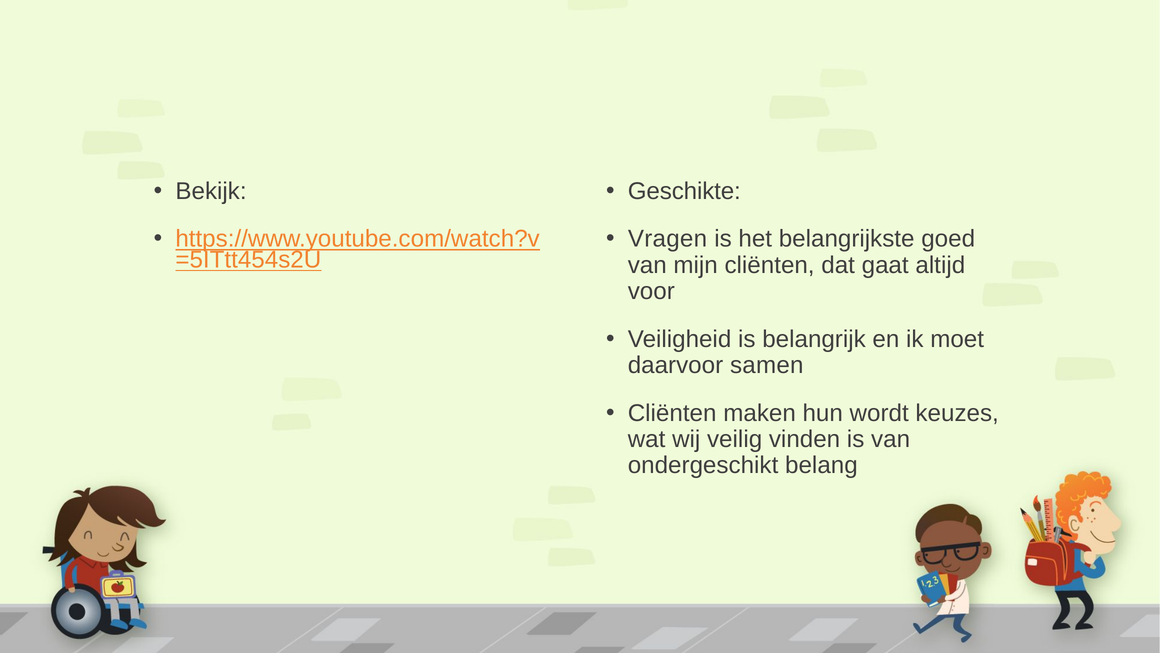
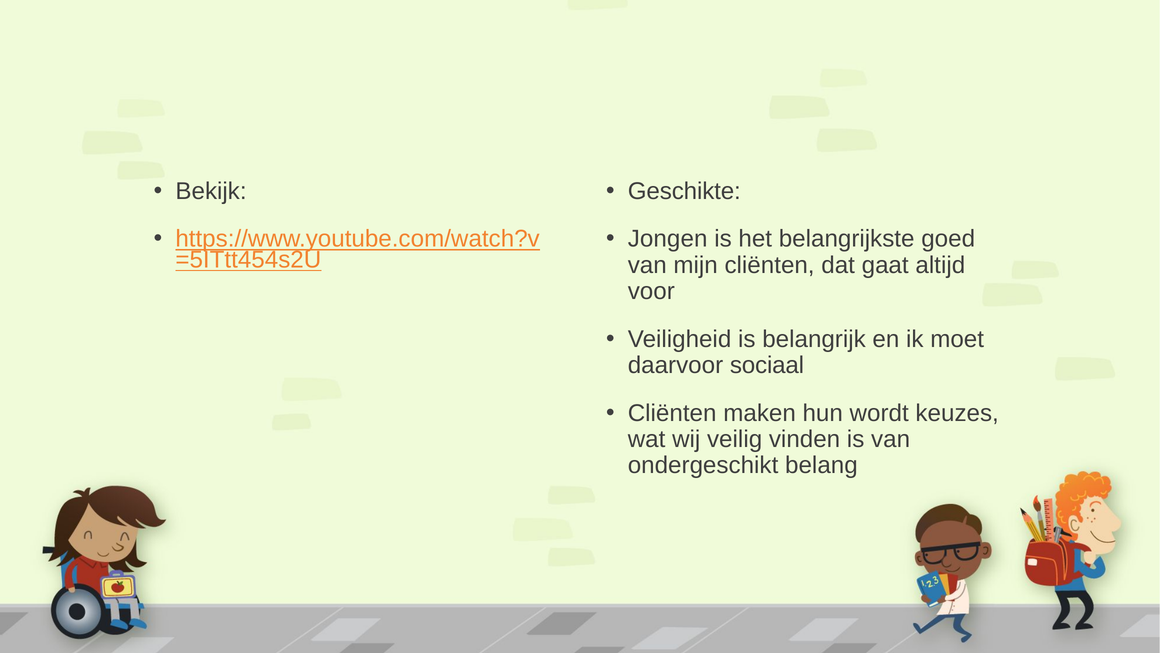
Vragen: Vragen -> Jongen (668, 239)
samen: samen -> sociaal (767, 365)
